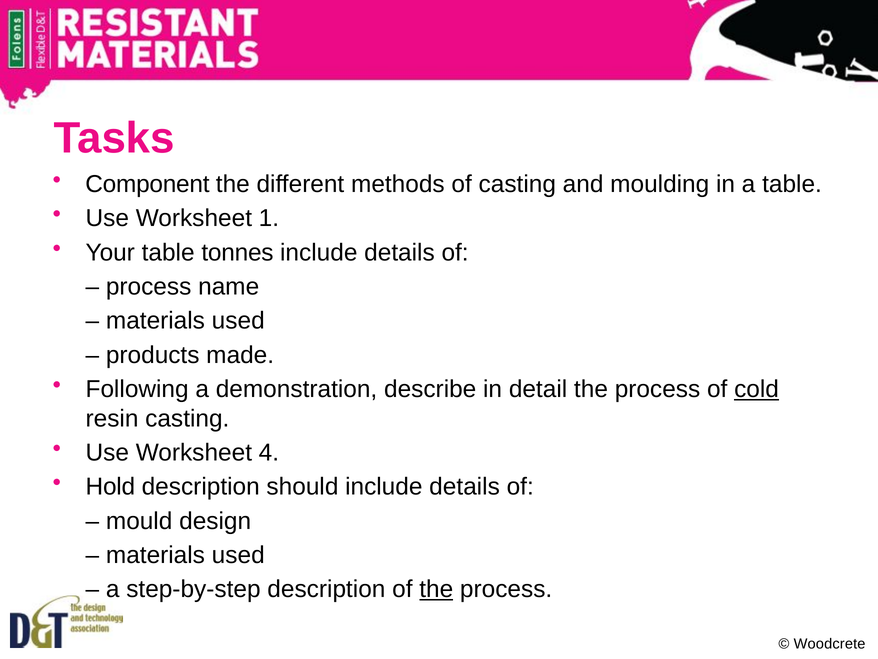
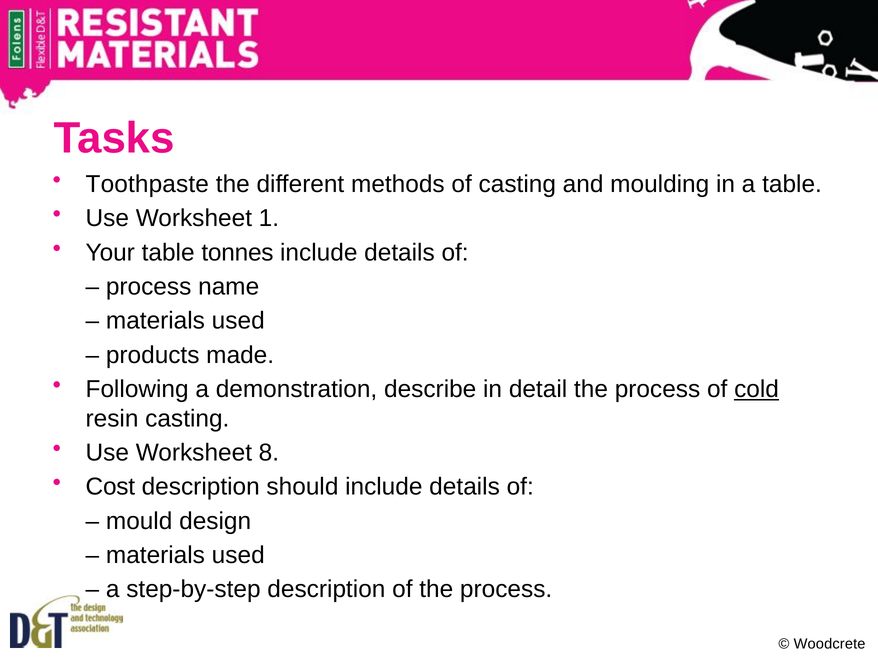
Component: Component -> Toothpaste (147, 184)
4: 4 -> 8 (269, 452)
Hold: Hold -> Cost (110, 486)
the underline: present -> none (436, 589)
